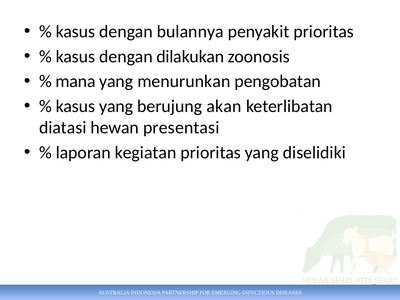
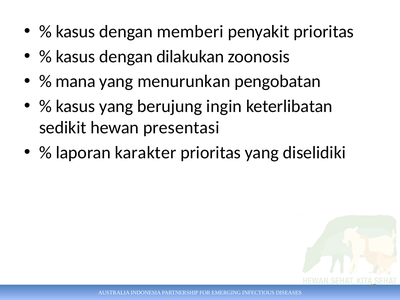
bulannya: bulannya -> memberi (190, 32)
akan: akan -> ingin (224, 106)
diatasi: diatasi -> sedikit (63, 128)
kegiatan: kegiatan -> karakter (145, 153)
